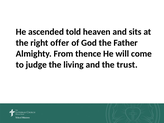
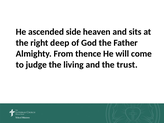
told: told -> side (73, 32)
offer: offer -> deep (60, 43)
